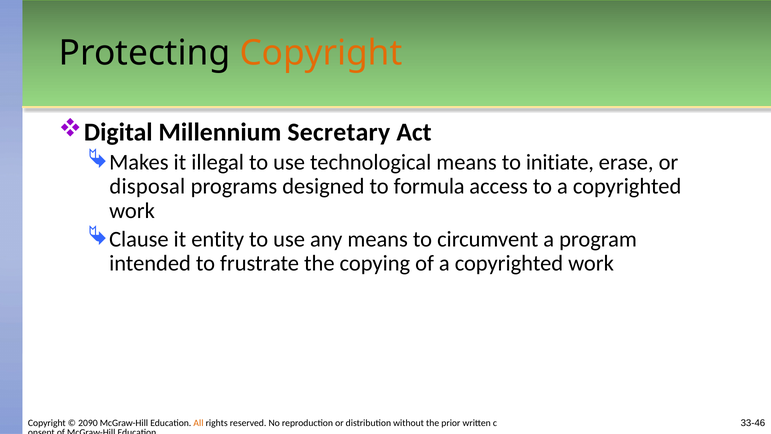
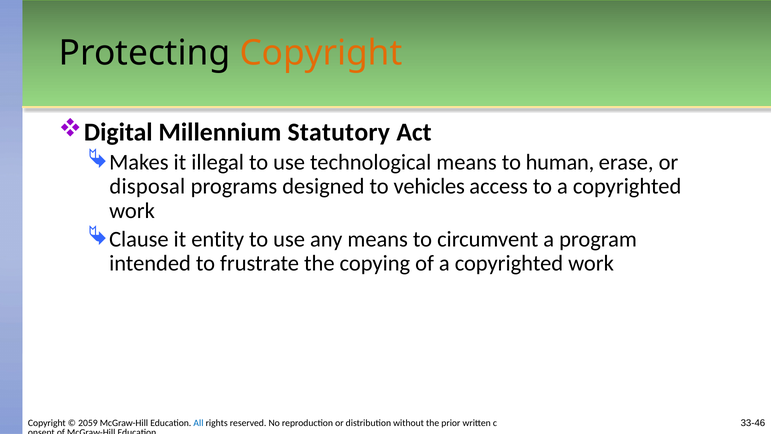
Secretary: Secretary -> Statutory (339, 132)
initiate: initiate -> human (560, 162)
formula: formula -> vehicles (429, 186)
2090: 2090 -> 2059 (88, 423)
All colour: orange -> blue (198, 423)
